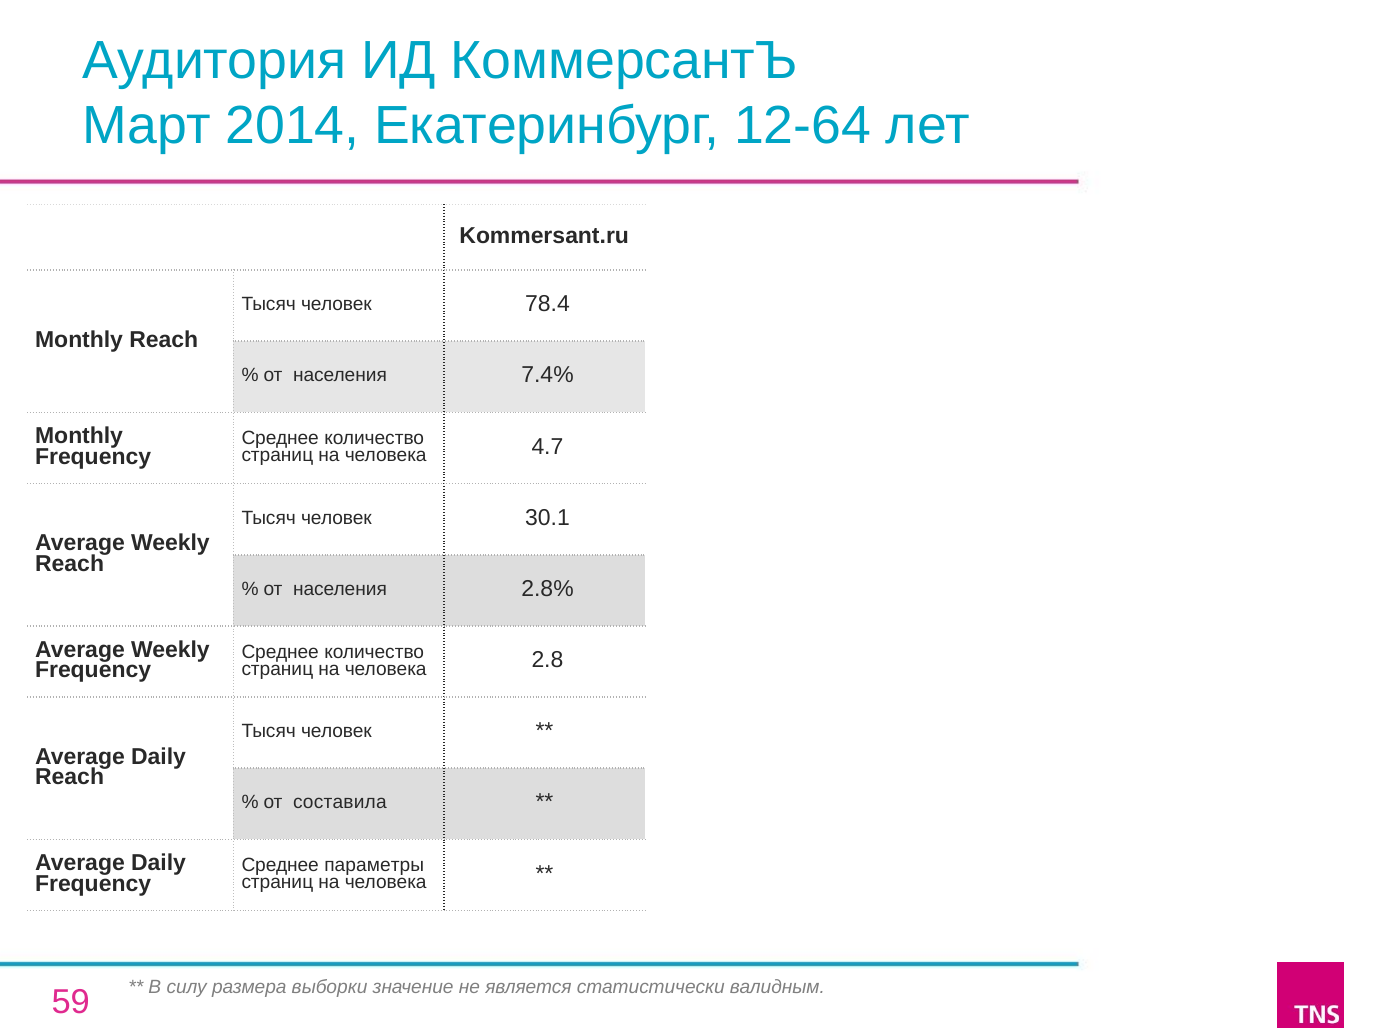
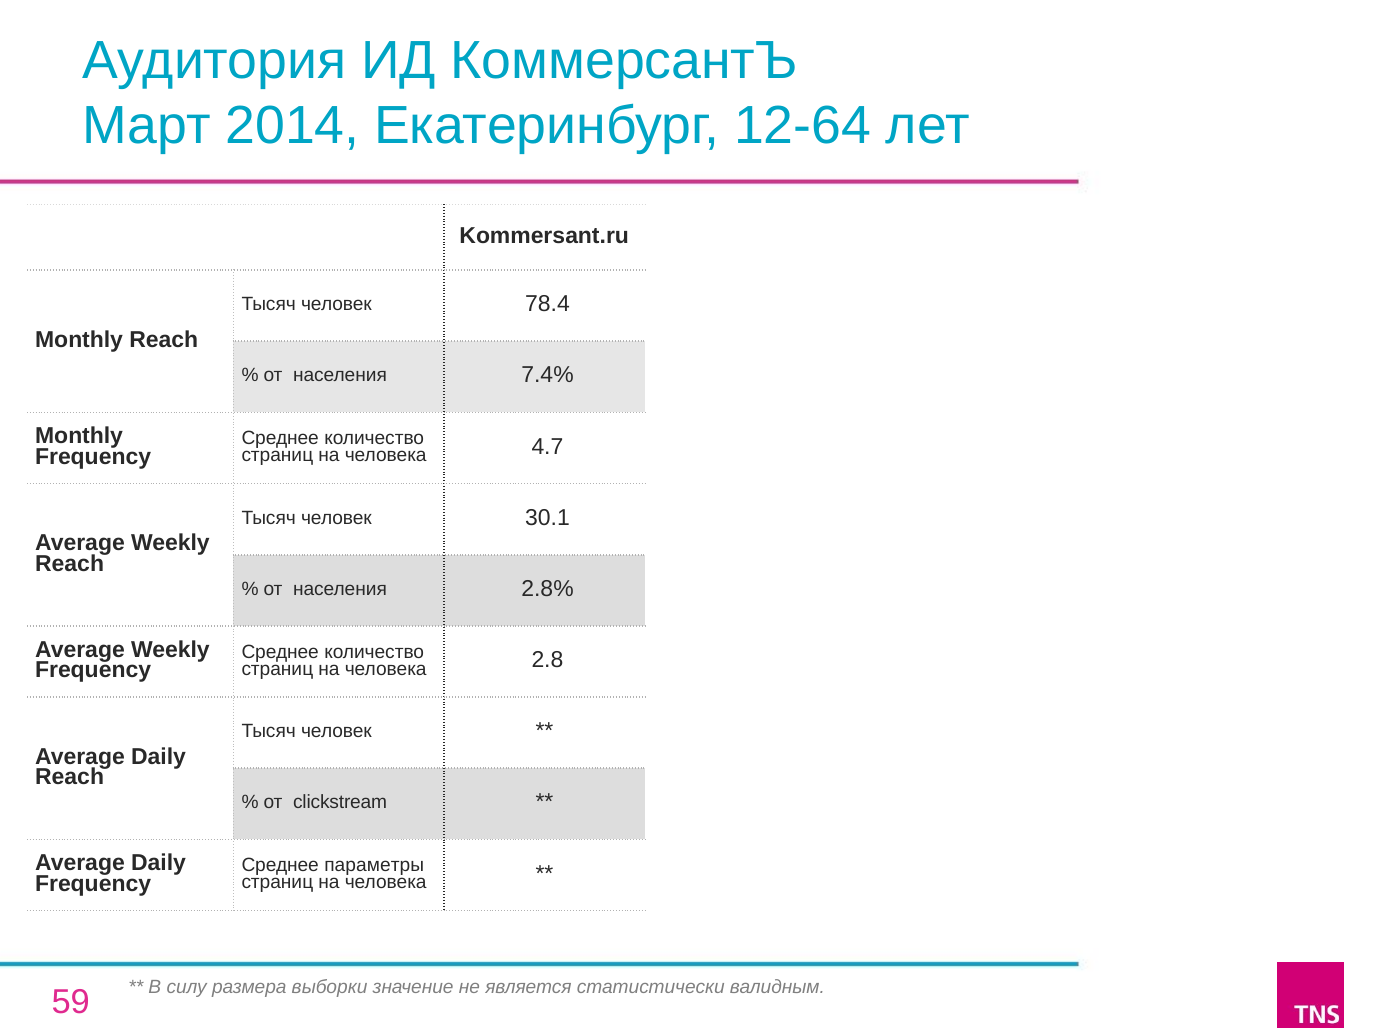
составила: составила -> clickstream (340, 802)
